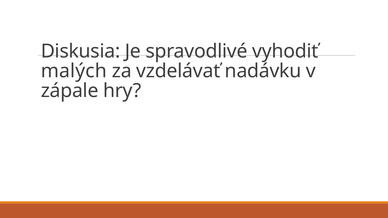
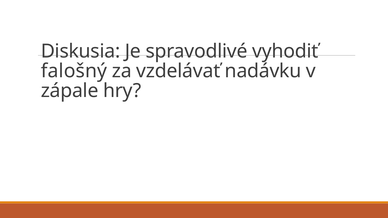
malých: malých -> falošný (74, 71)
